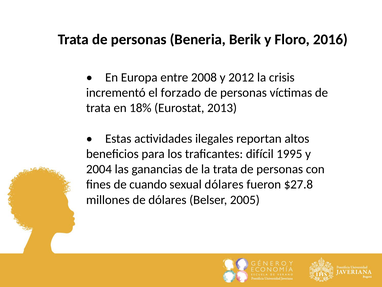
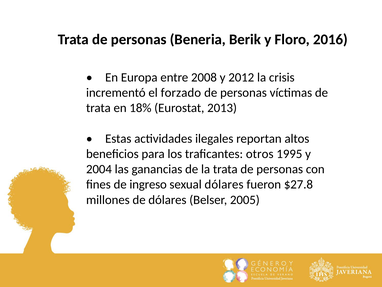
difícil: difícil -> otros (260, 154)
cuando: cuando -> ingreso (148, 184)
